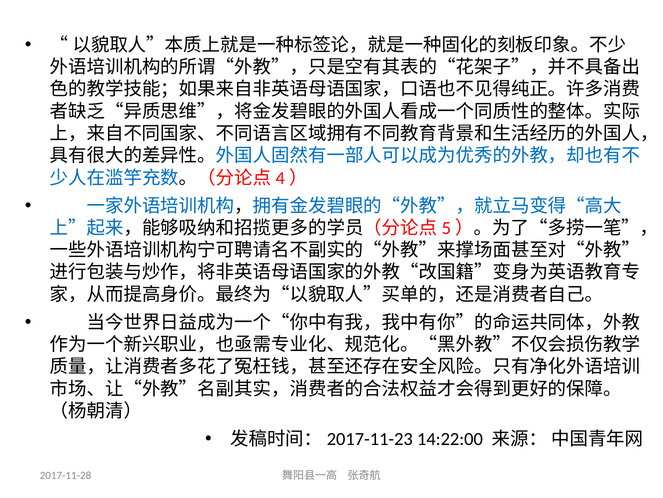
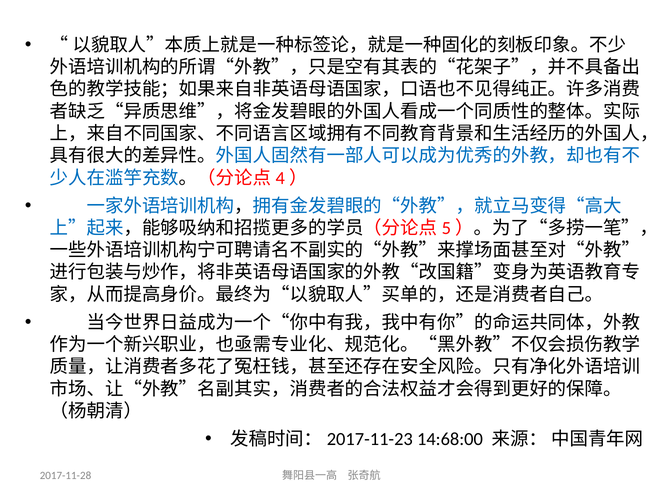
14:22:00: 14:22:00 -> 14:68:00 (450, 439)
